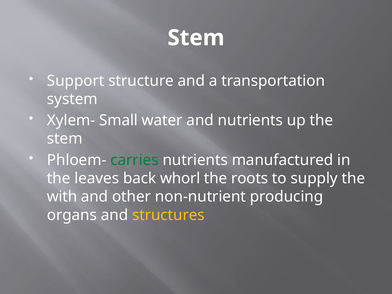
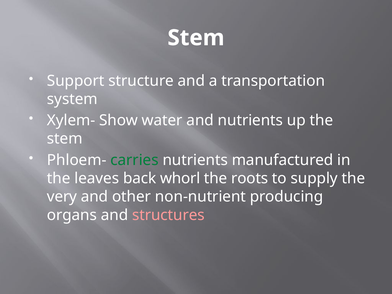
Small: Small -> Show (119, 120)
with: with -> very (62, 197)
structures colour: yellow -> pink (168, 215)
